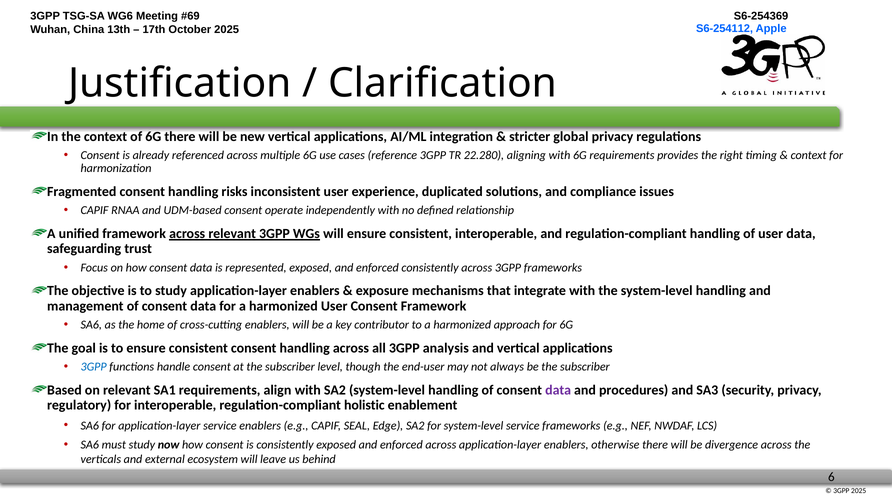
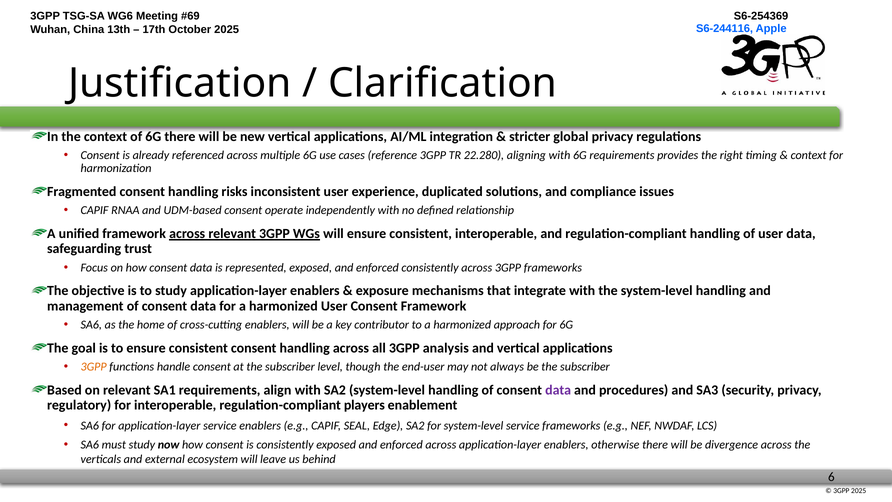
S6-254112: S6-254112 -> S6-244116 (725, 29)
3GPP colour: blue -> orange (94, 367)
holistic: holistic -> players (364, 405)
